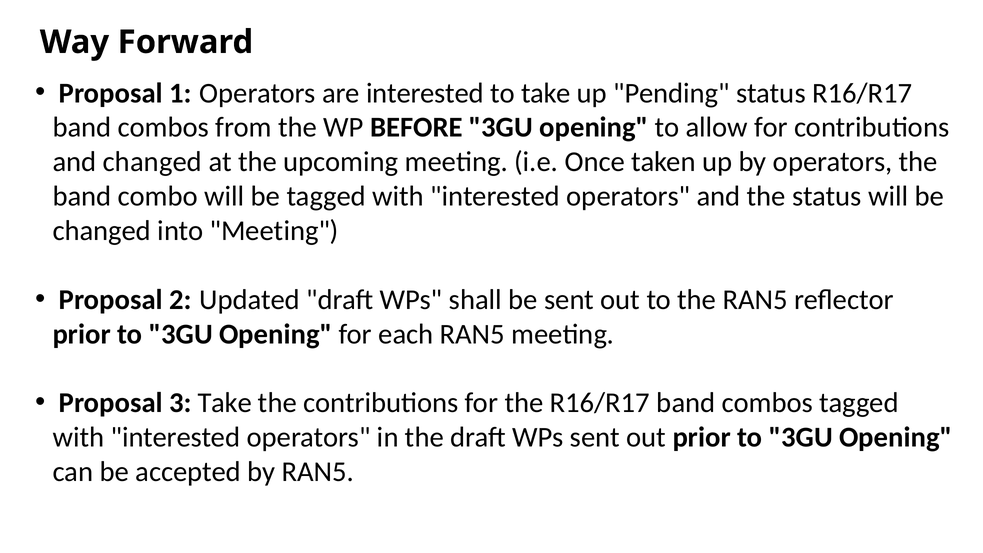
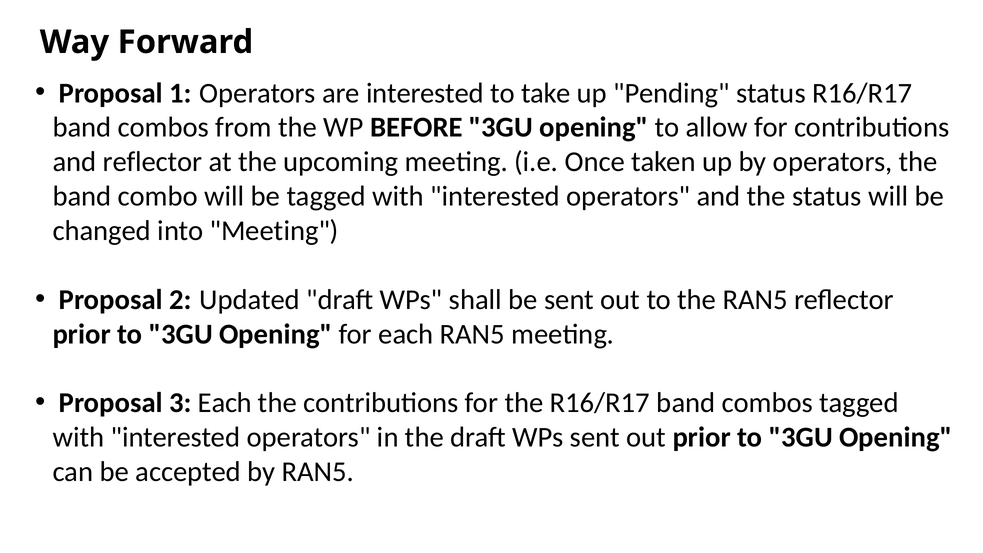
and changed: changed -> reflector (153, 162)
3 Take: Take -> Each (225, 403)
